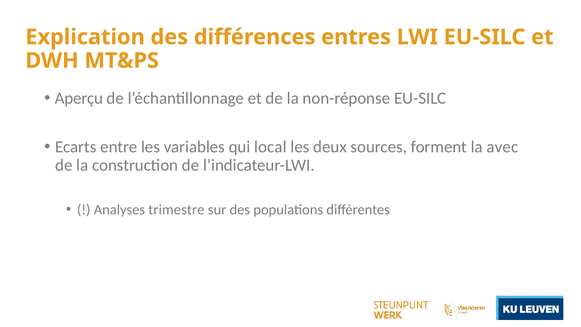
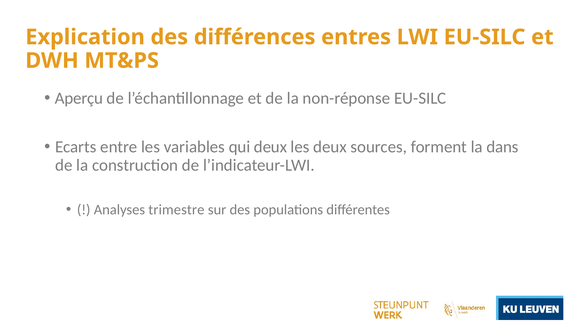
qui local: local -> deux (271, 147)
avec: avec -> dans (503, 147)
